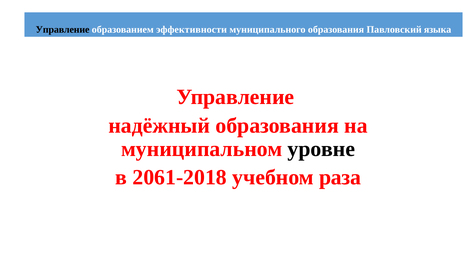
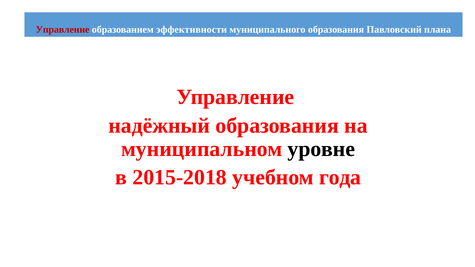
Управление colour: black -> red (63, 30)
языка: языка -> плана (438, 30)
2061-2018: 2061-2018 -> 2015-2018 (180, 178)
раза: раза -> года (340, 178)
